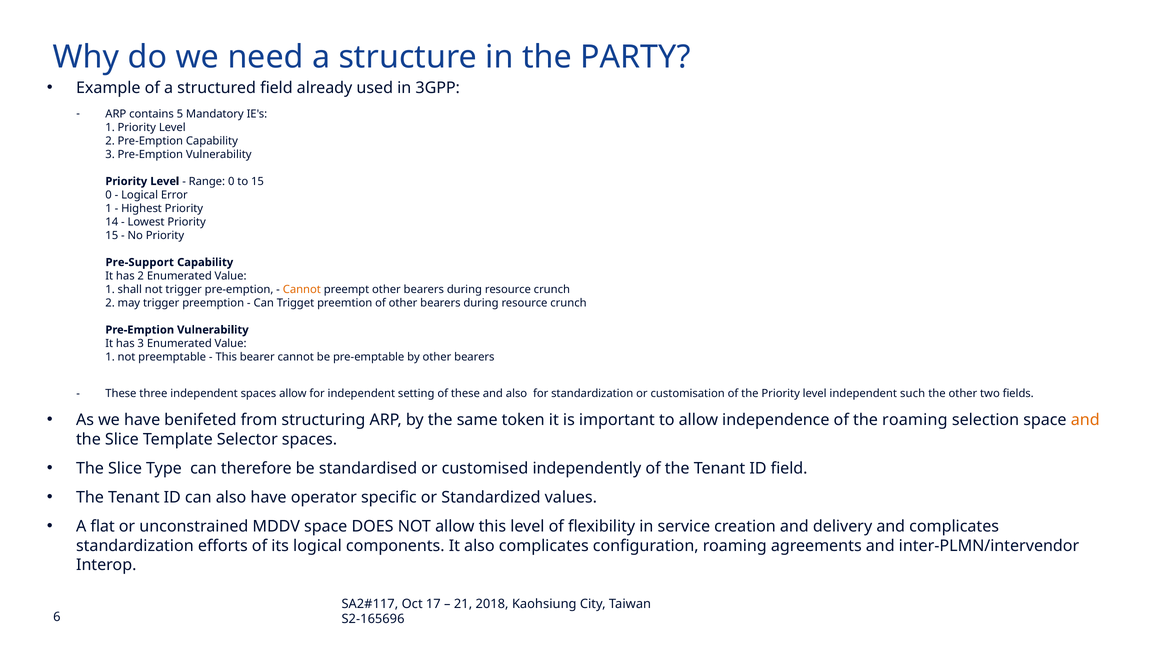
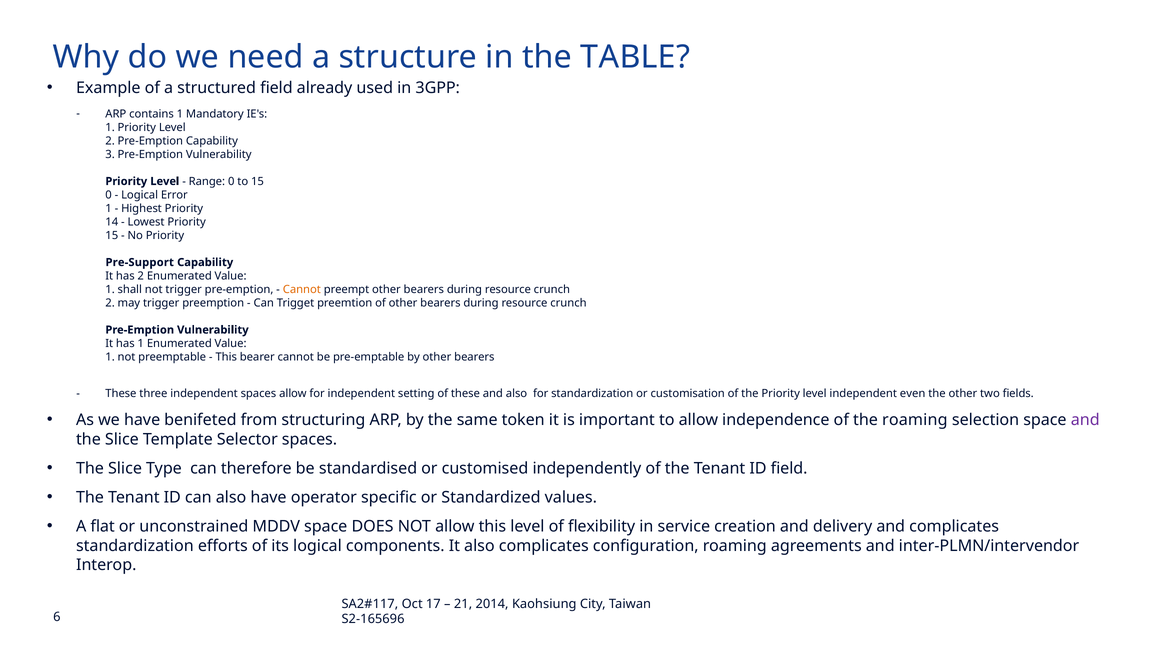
PARTY: PARTY -> TABLE (635, 57)
contains 5: 5 -> 1 (180, 114)
has 3: 3 -> 1 (141, 344)
such: such -> even (913, 394)
and colour: orange -> purple (1085, 420)
2018: 2018 -> 2014 (492, 604)
